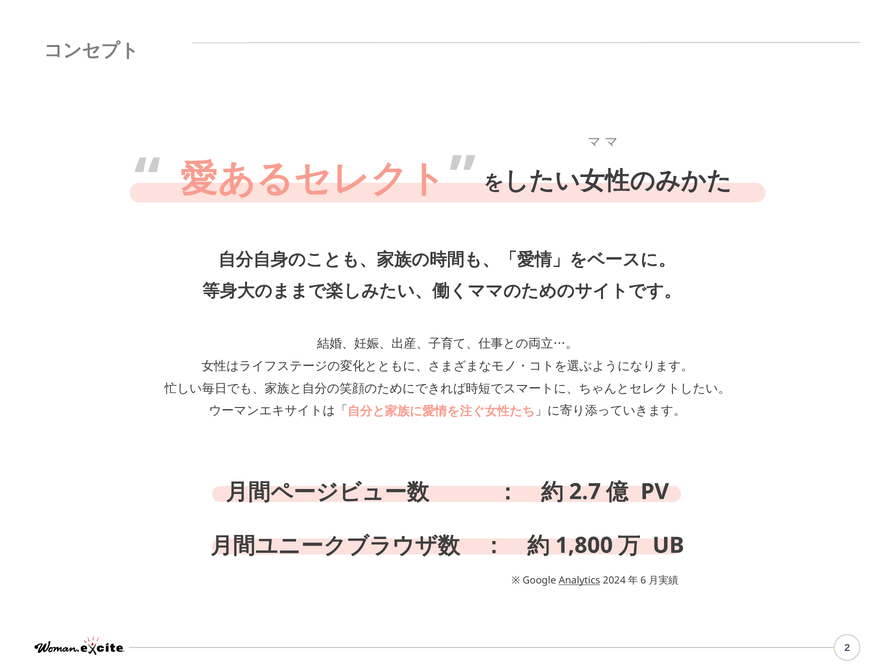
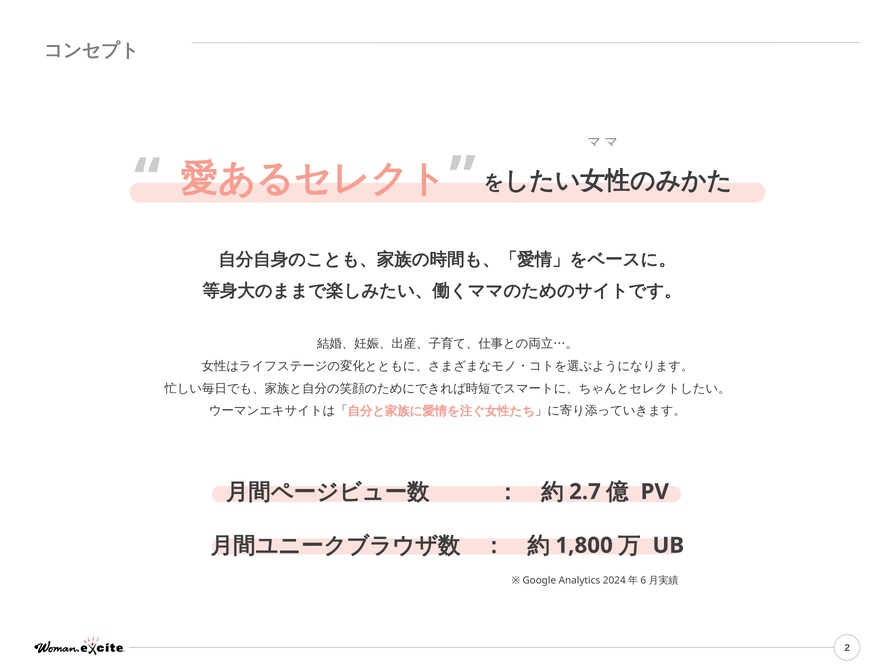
Analytics underline: present -> none (579, 581)
